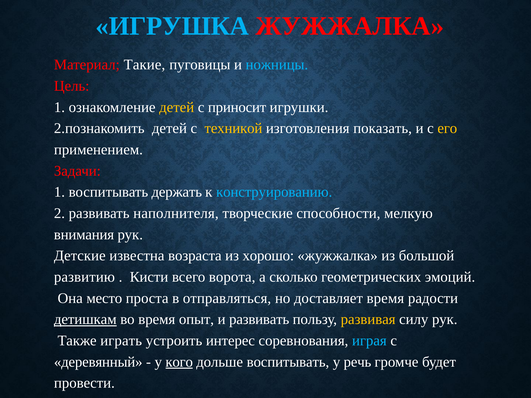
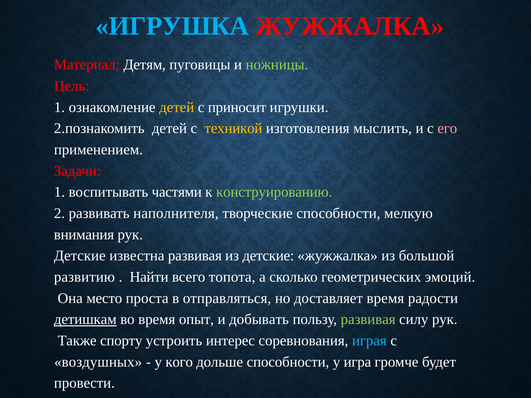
Такие: Такие -> Детям (145, 65)
ножницы colour: light blue -> light green (277, 65)
показать: показать -> мыслить (383, 128)
его colour: yellow -> pink (447, 128)
держать: держать -> частями (177, 192)
конструированию colour: light blue -> light green (274, 192)
известна возраста: возраста -> развивая (195, 256)
из хорошо: хорошо -> детские (268, 256)
Кисти: Кисти -> Найти (149, 277)
ворота: ворота -> топота (232, 277)
и развивать: развивать -> добывать (259, 320)
развивая colour: yellow -> light green (368, 320)
играть: играть -> спорту (121, 341)
деревянный: деревянный -> воздушных (98, 362)
кого underline: present -> none (179, 362)
дольше воспитывать: воспитывать -> способности (288, 362)
речь: речь -> игра (357, 362)
